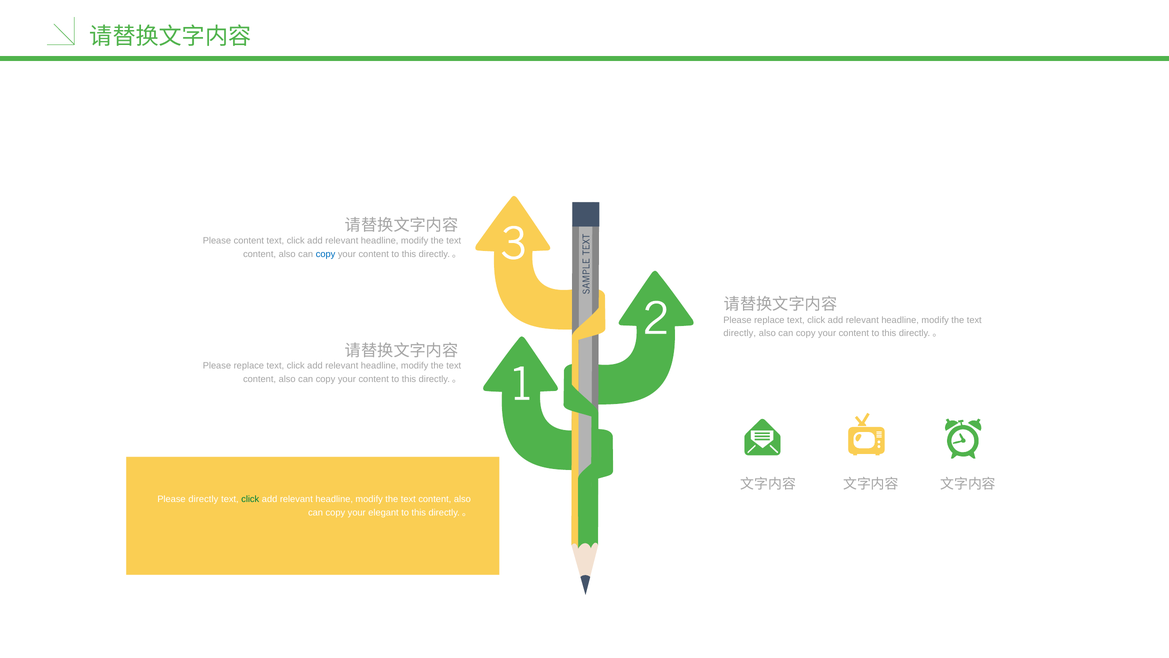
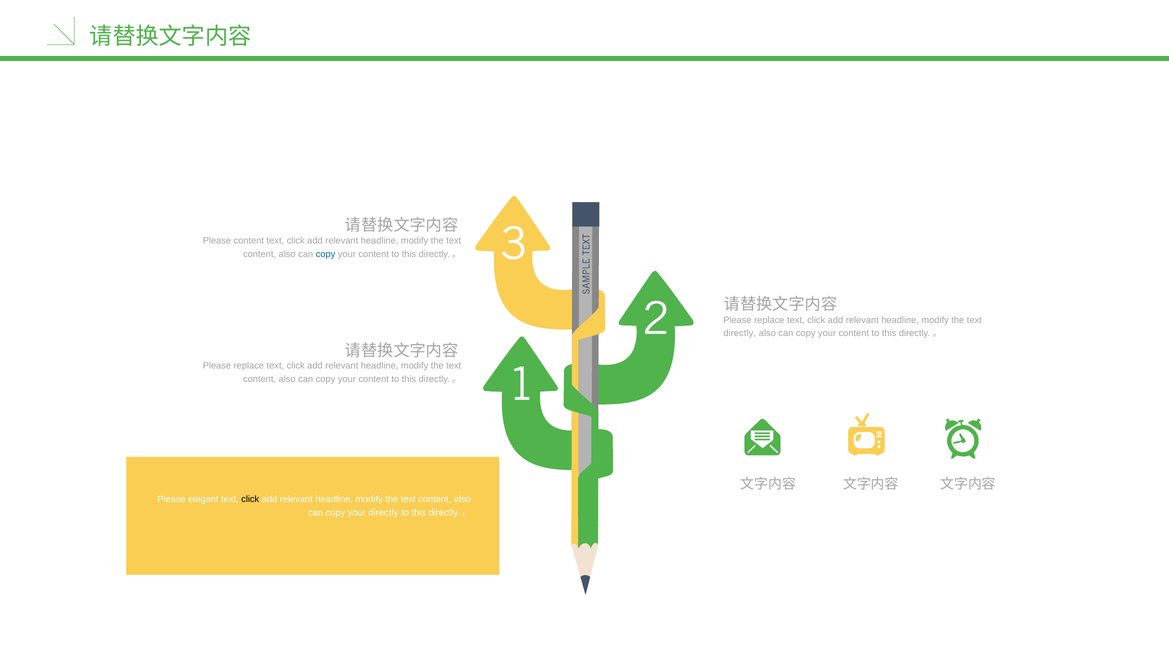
Please directly: directly -> elegant (203, 499)
click colour: green -> black (250, 499)
your elegant: elegant -> directly (383, 512)
